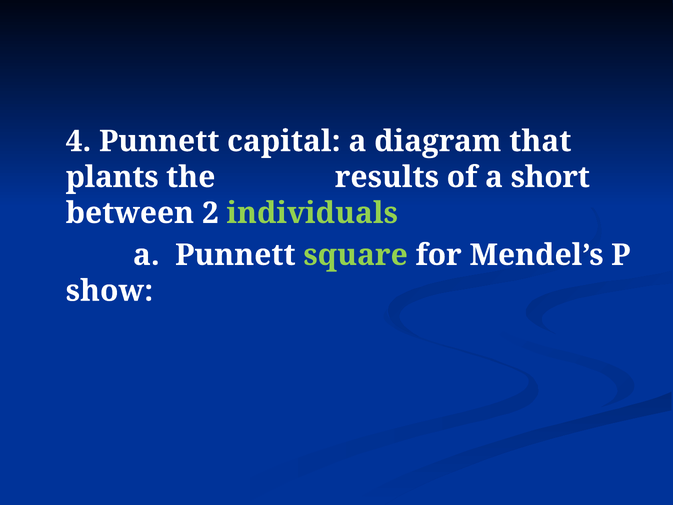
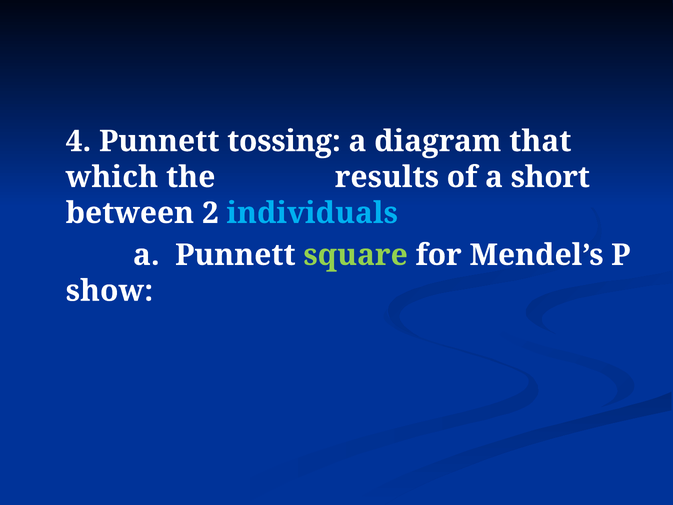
capital: capital -> tossing (284, 141)
plants: plants -> which (112, 177)
individuals colour: light green -> light blue (312, 213)
